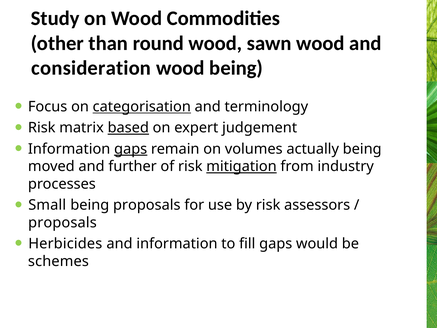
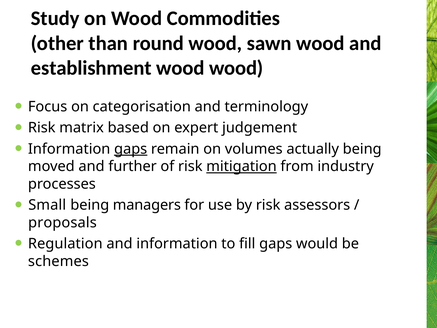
consideration: consideration -> establishment (91, 68)
wood being: being -> wood (236, 68)
categorisation underline: present -> none (142, 107)
based underline: present -> none (128, 128)
being proposals: proposals -> managers (147, 205)
Herbicides: Herbicides -> Regulation (65, 244)
